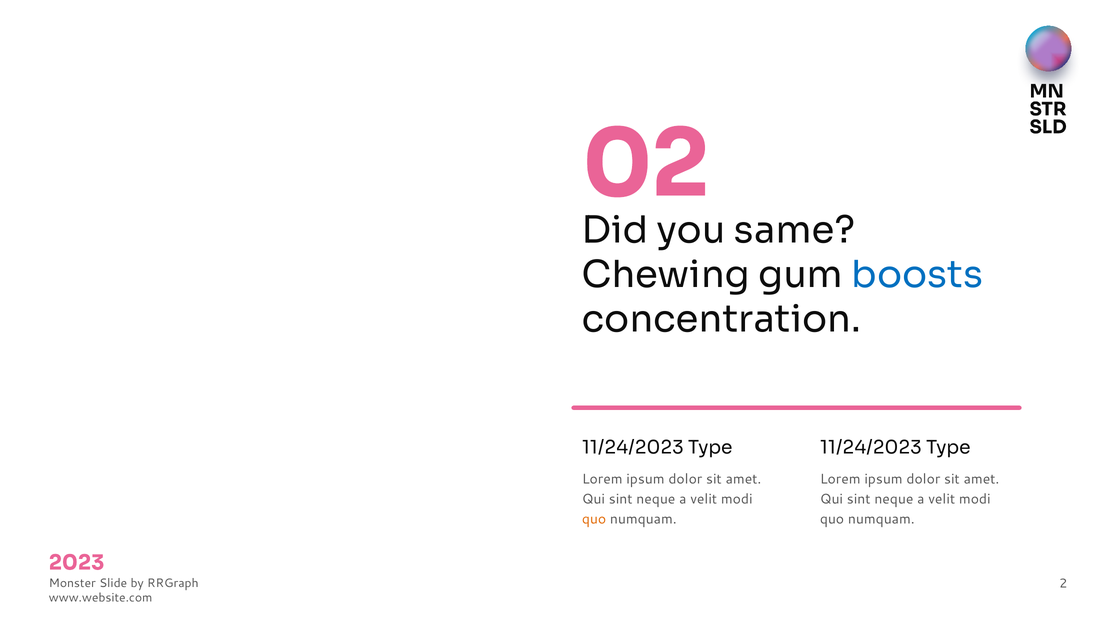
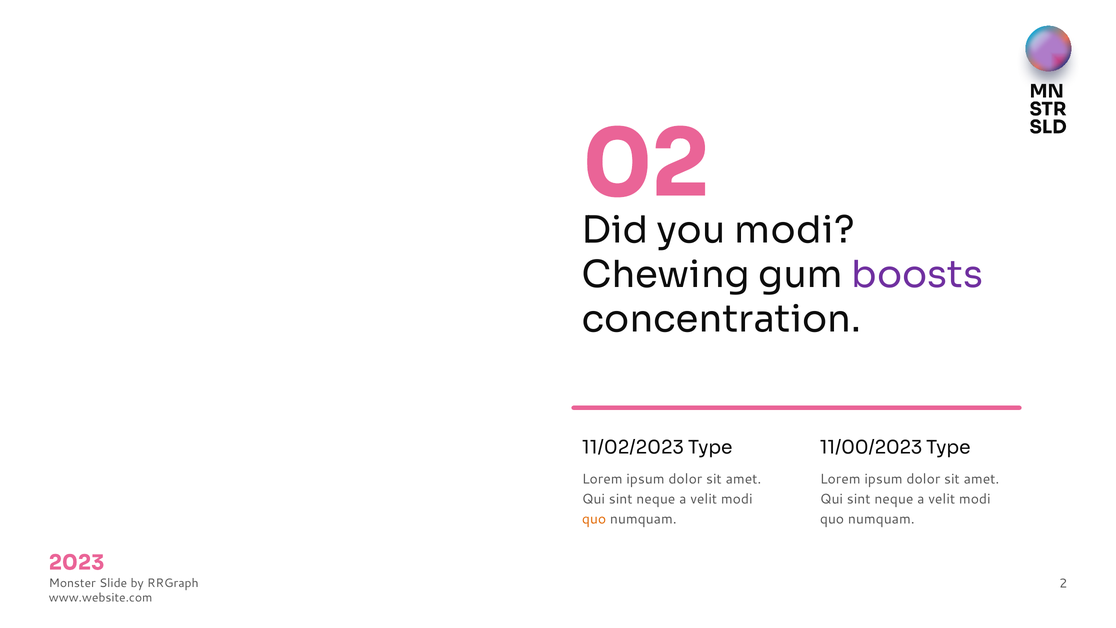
you same: same -> modi (795, 230)
boosts colour: blue -> purple (917, 275)
11/24/2023: 11/24/2023 -> 11/02/2023 (633, 447)
11/24/2023: 11/24/2023 -> 11/00/2023 (871, 447)
